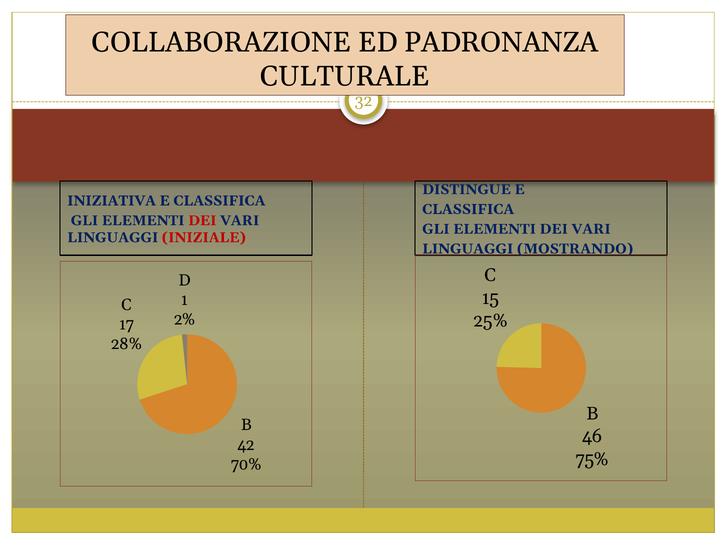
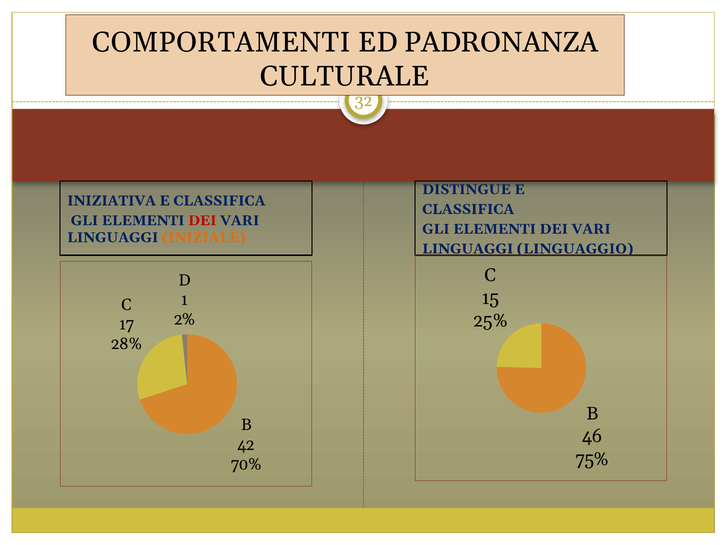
COLLABORAZIONE: COLLABORAZIONE -> COMPORTAMENTI (221, 43)
INIZIALE colour: red -> orange (204, 238)
MOSTRANDO: MOSTRANDO -> LINGUAGGIO (575, 249)
